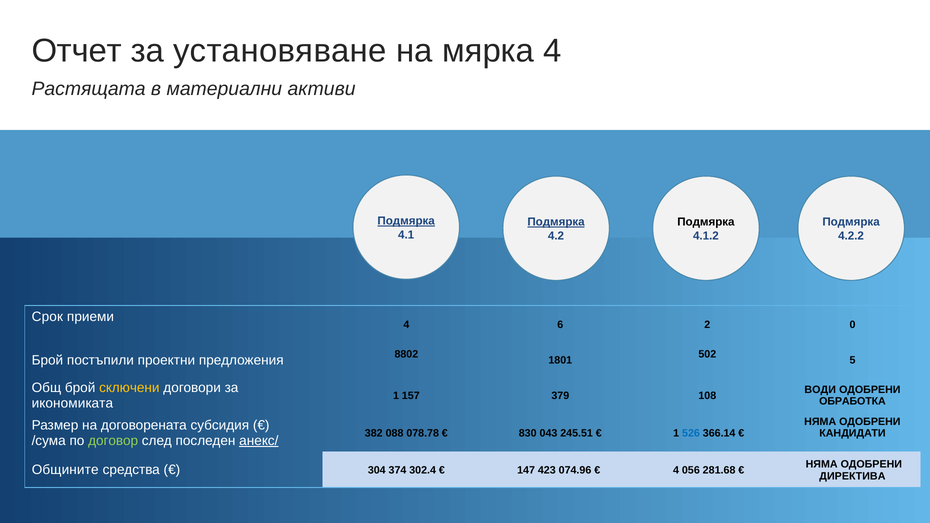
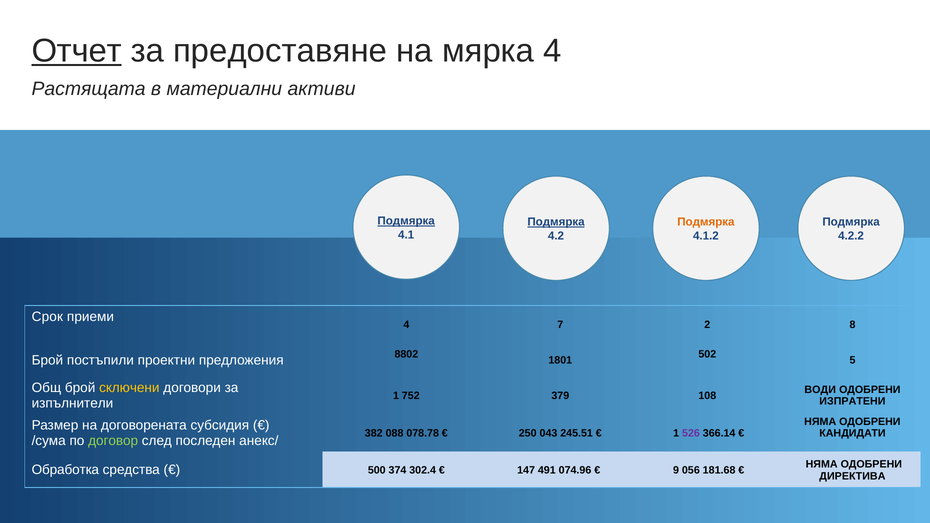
Отчет underline: none -> present (77, 51)
установяване: установяване -> предоставяне (280, 51)
Подмярка colour: black -> orange (706, 222)
6: 6 -> 7 (560, 325)
0: 0 -> 8 (852, 325)
157: 157 -> 752 (411, 396)
ОБРАБОТКА: ОБРАБОТКА -> ИЗПРАТЕНИ (852, 402)
икономиката: икономиката -> изпълнители (72, 403)
830: 830 -> 250 (528, 433)
526 colour: blue -> purple (691, 433)
анекс/ underline: present -> none (259, 441)
Общините: Общините -> Обработка (65, 470)
304: 304 -> 500 (377, 470)
423: 423 -> 491 (547, 470)
4: 4 -> 9 (676, 470)
281.68: 281.68 -> 181.68 (719, 470)
